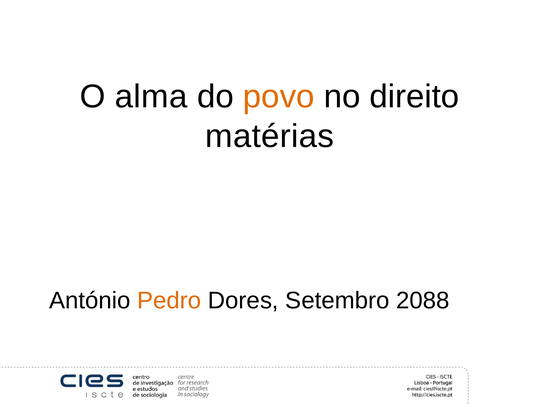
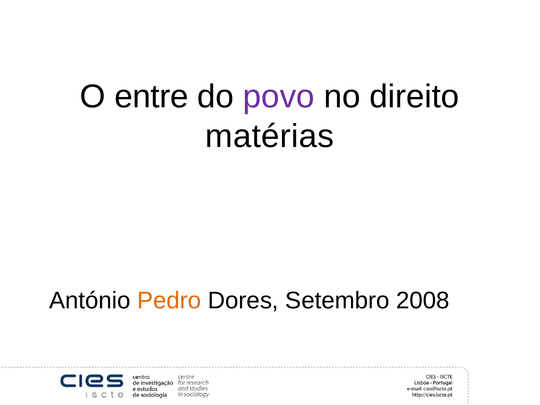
alma: alma -> entre (151, 97)
povo colour: orange -> purple (279, 97)
2088: 2088 -> 2008 (423, 301)
